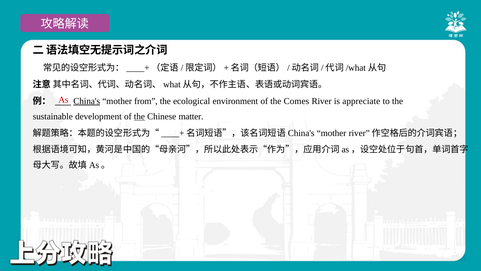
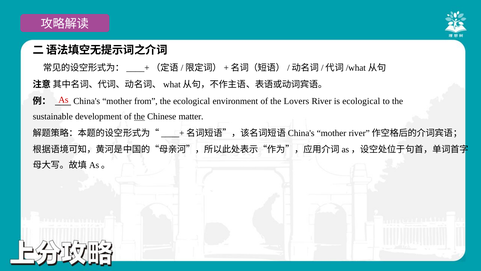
China's underline: present -> none (87, 101)
Comes: Comes -> Lovers (296, 101)
is appreciate: appreciate -> ecological (361, 101)
